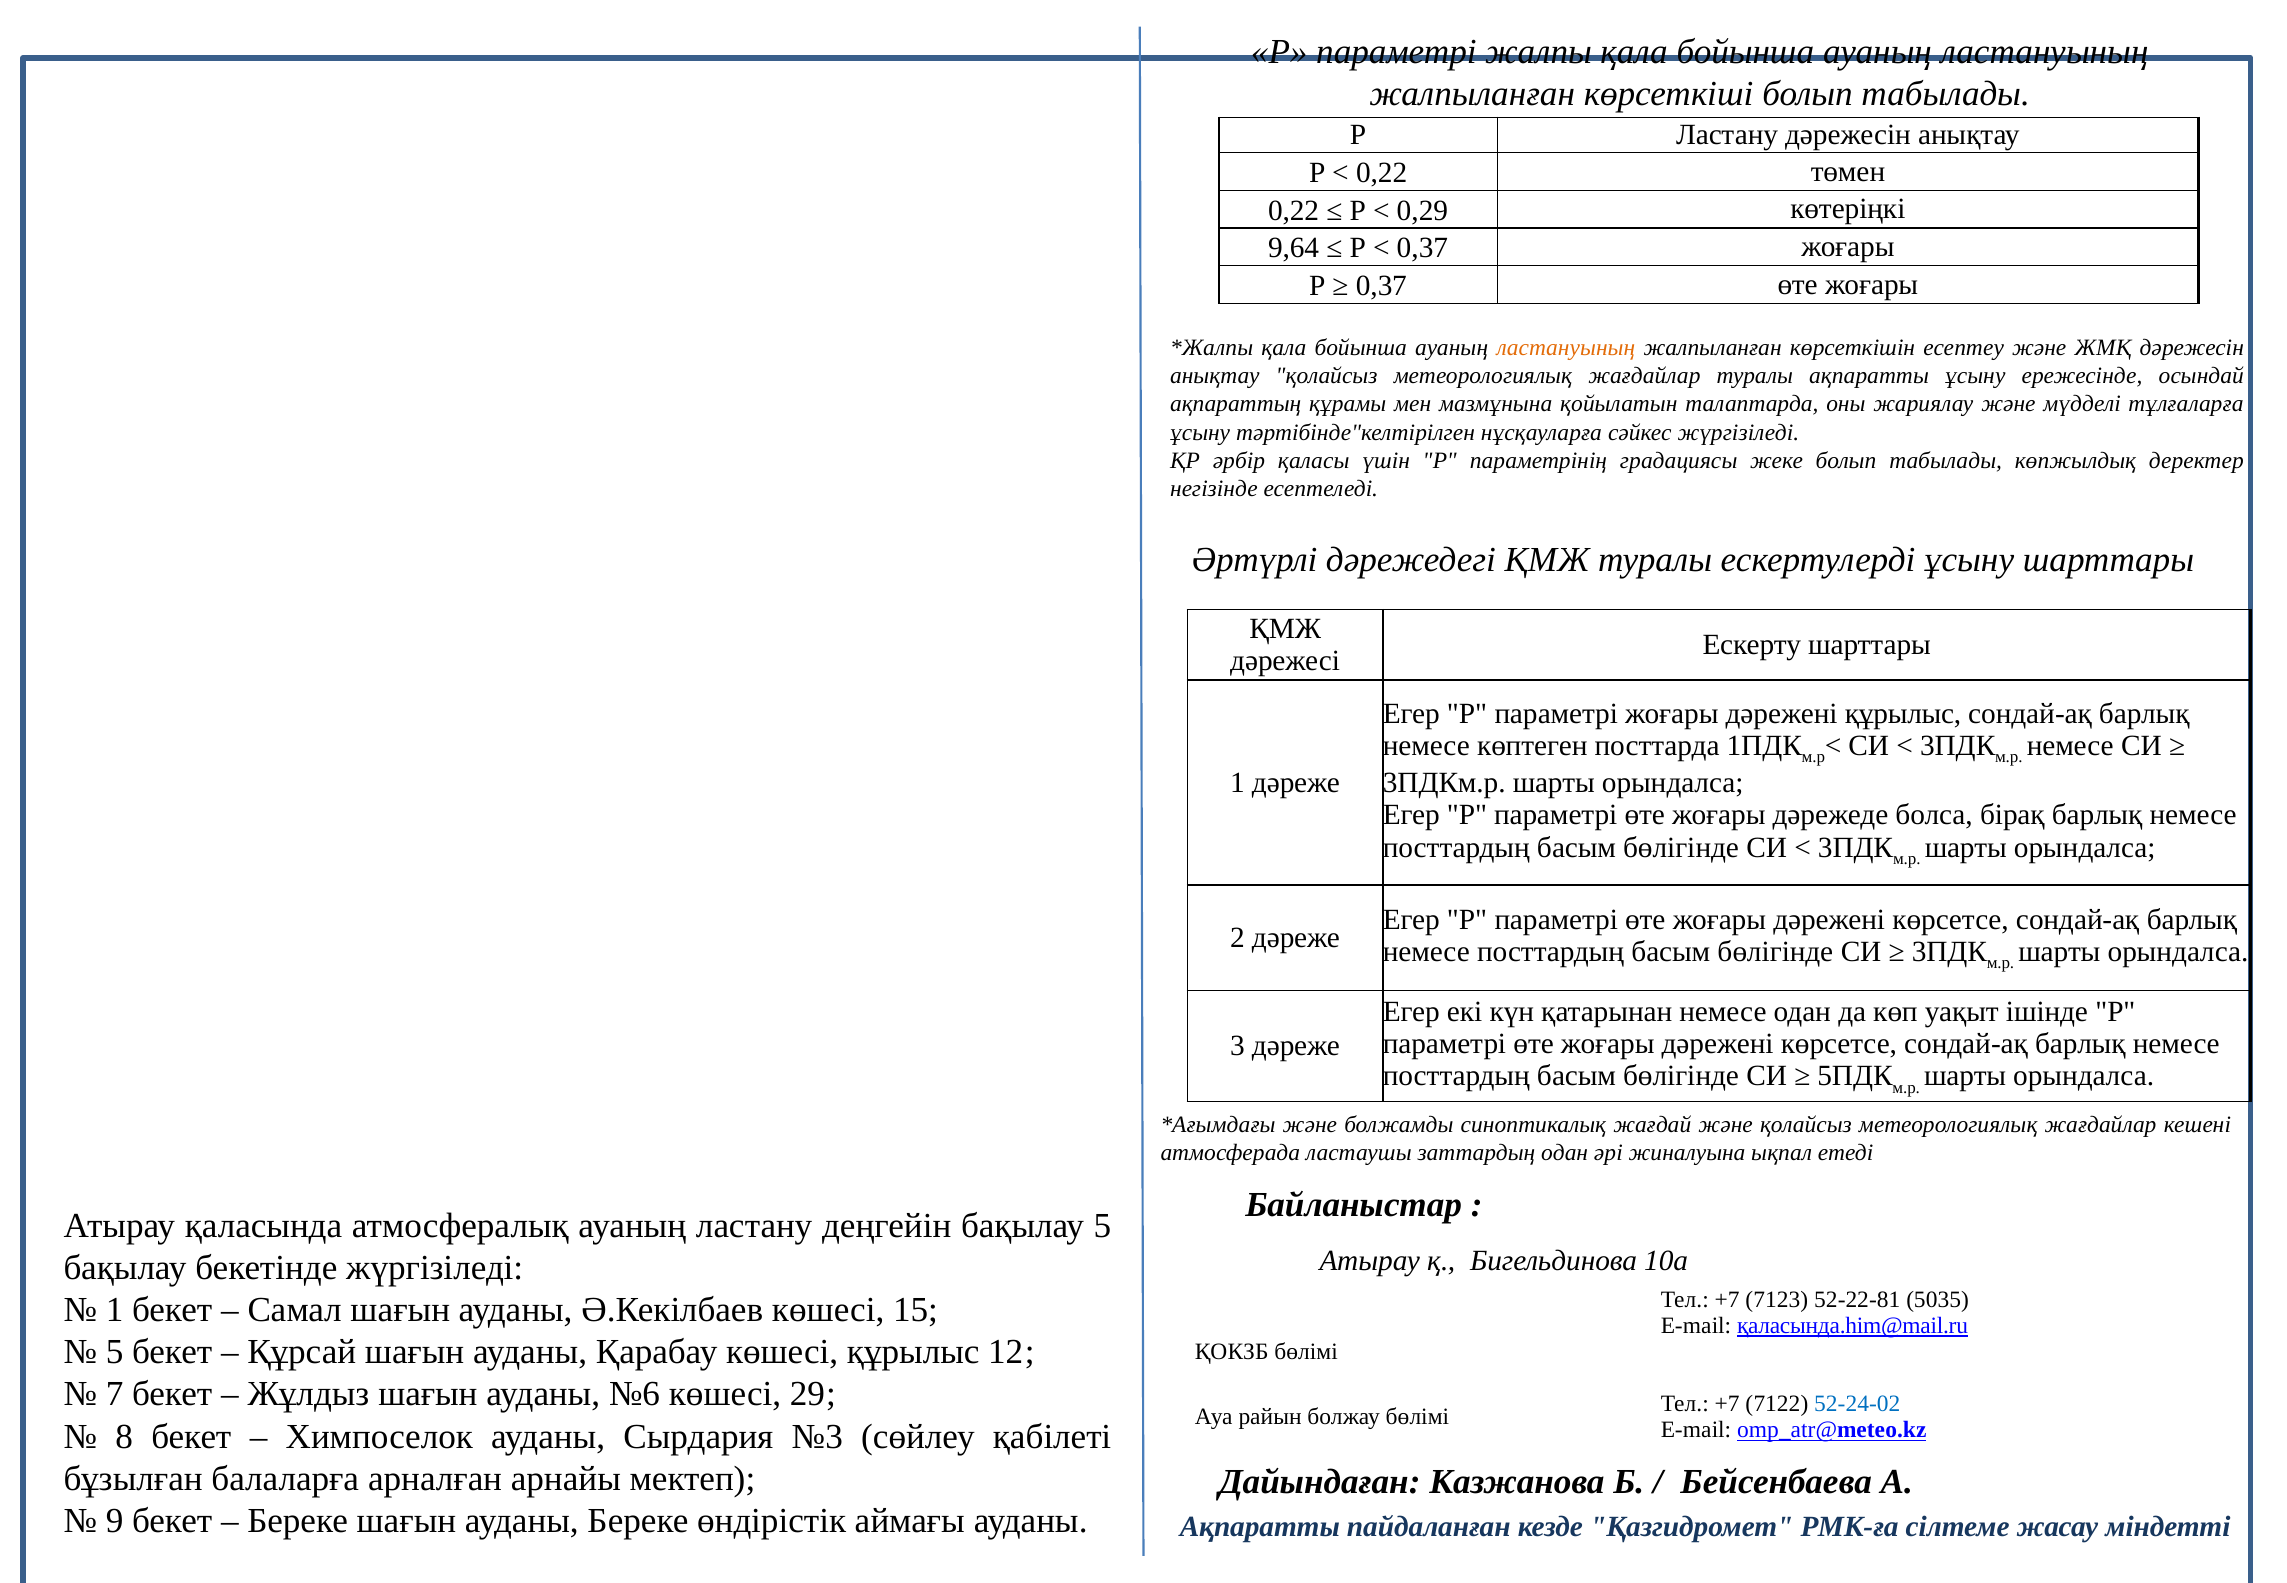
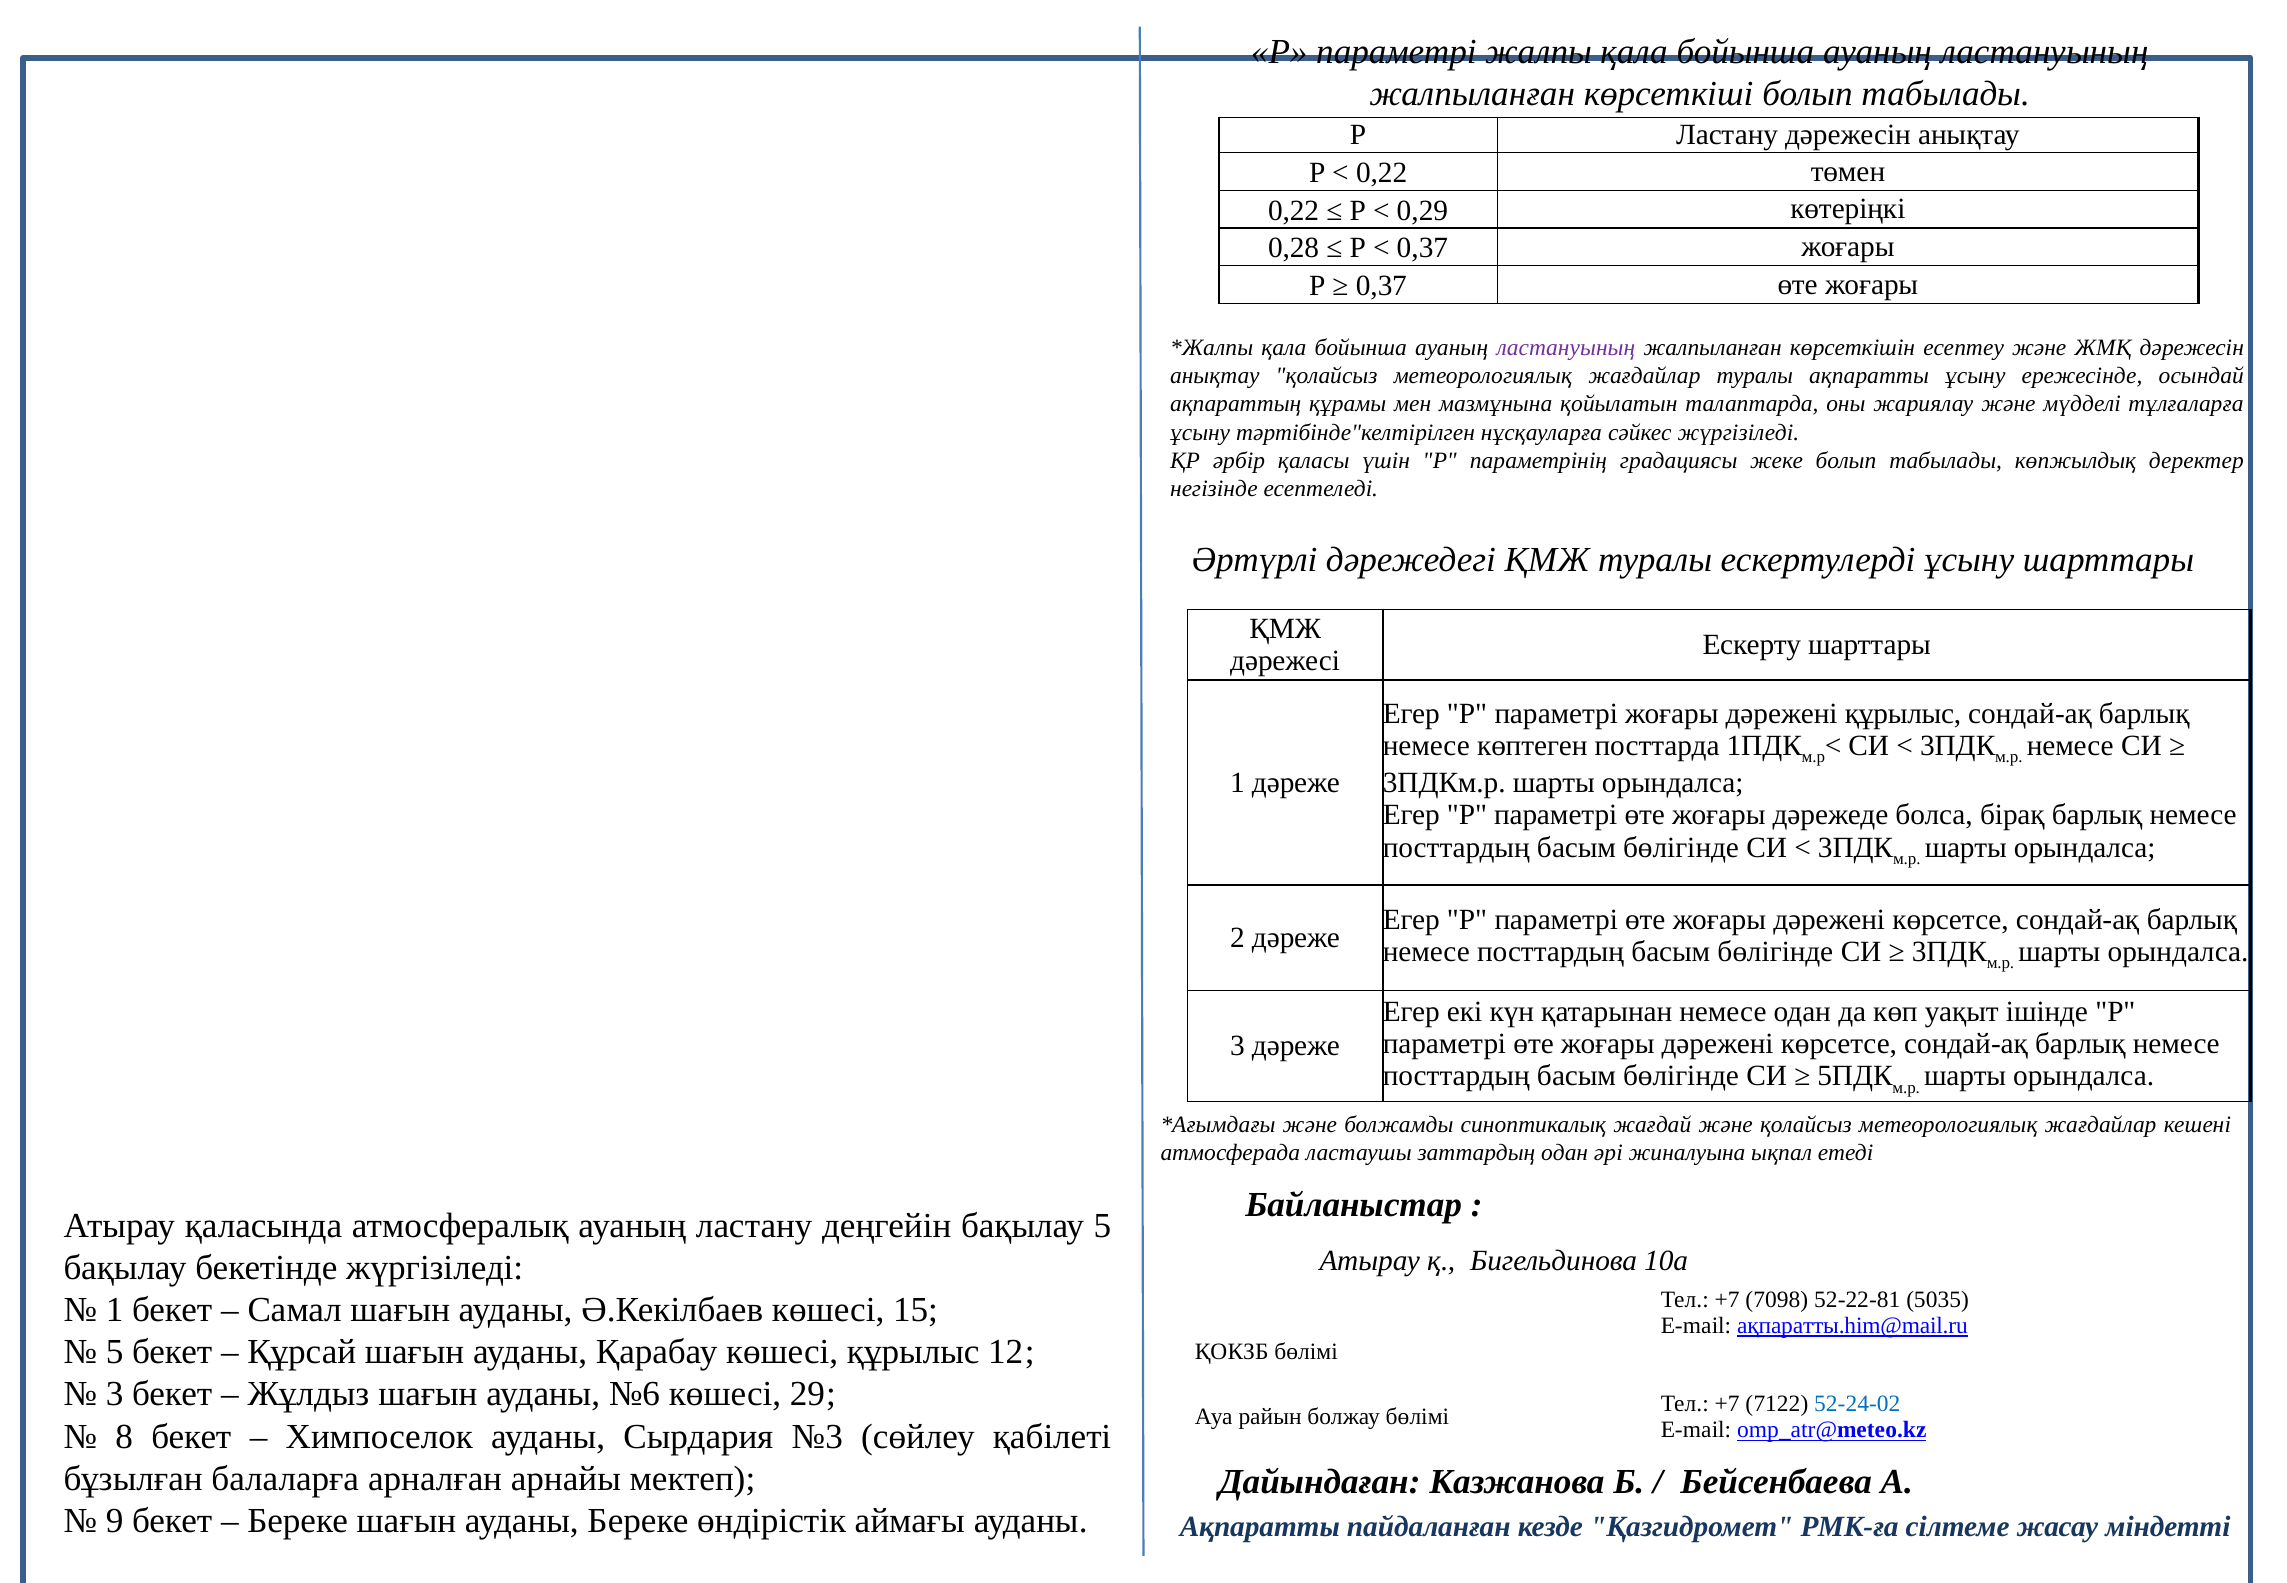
9,64: 9,64 -> 0,28 (1294, 248)
ластануының colour: orange -> purple (1566, 348)
7123: 7123 -> 7098 (1777, 1300)
қаласында.him@mail.ru: қаласында.him@mail.ru -> ақпаратты.him@mail.ru (1853, 1326)
7: 7 -> 3 (115, 1395)
